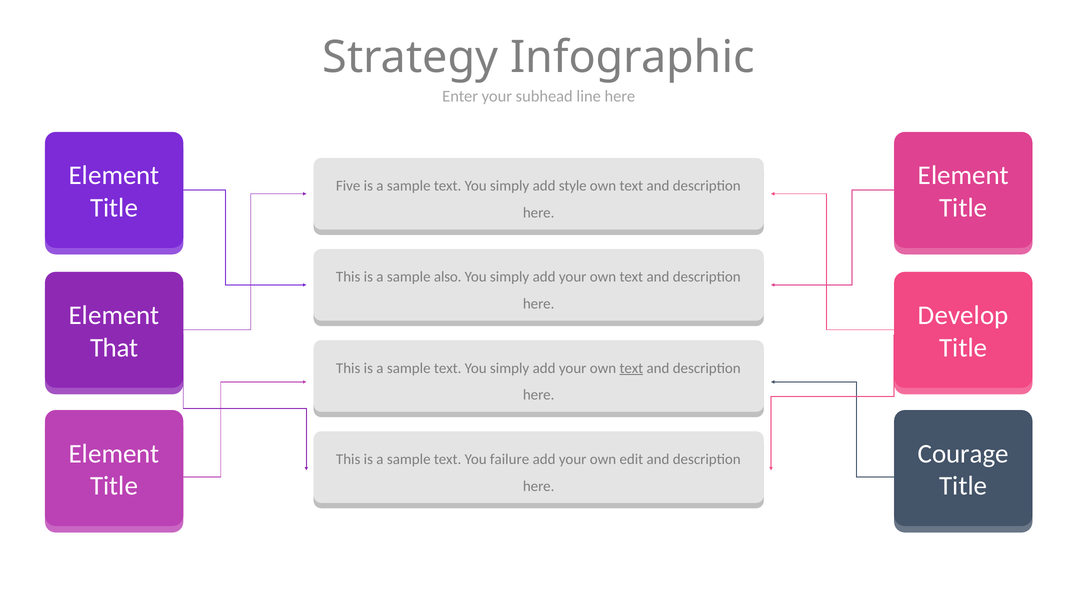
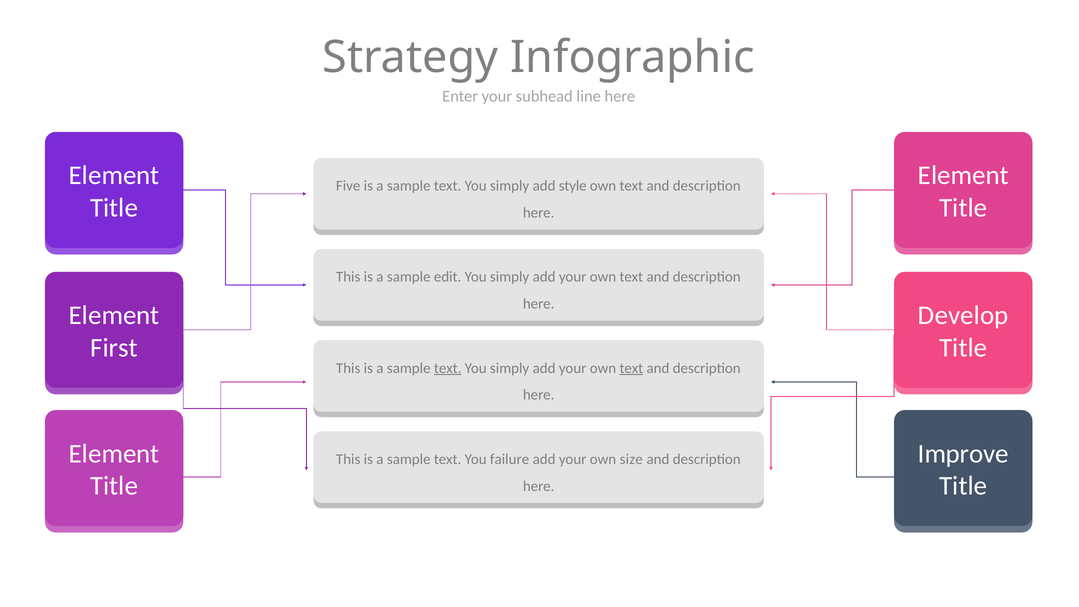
also: also -> edit (448, 277)
That: That -> First (114, 348)
text underline: none -> present (448, 368)
Courage: Courage -> Improve (963, 454)
edit: edit -> size (631, 459)
